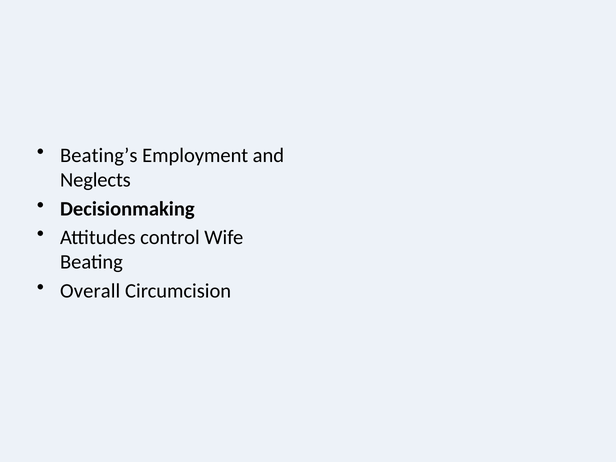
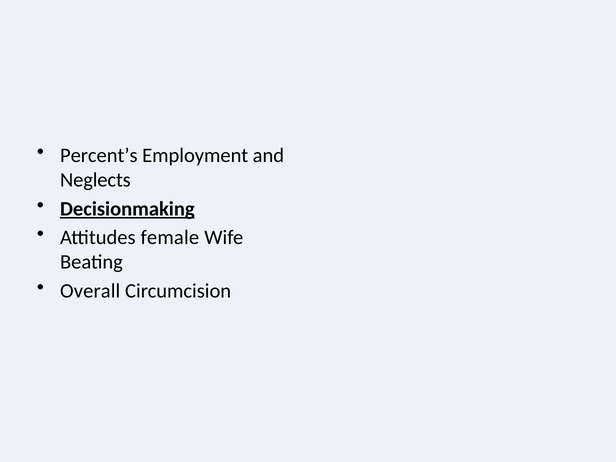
Beating’s: Beating’s -> Percent’s (99, 155)
Decisionmaking underline: none -> present (127, 209)
control: control -> female (170, 238)
